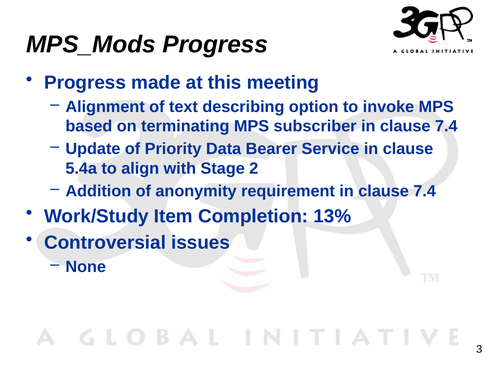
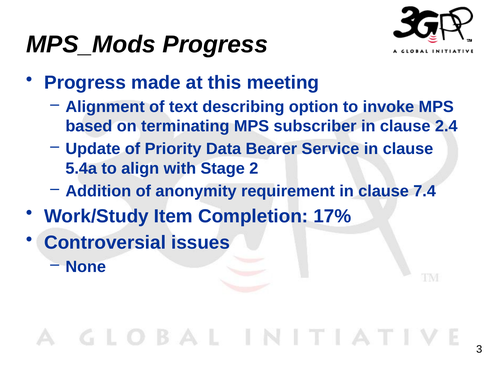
subscriber in clause 7.4: 7.4 -> 2.4 (446, 126)
13%: 13% -> 17% (332, 216)
